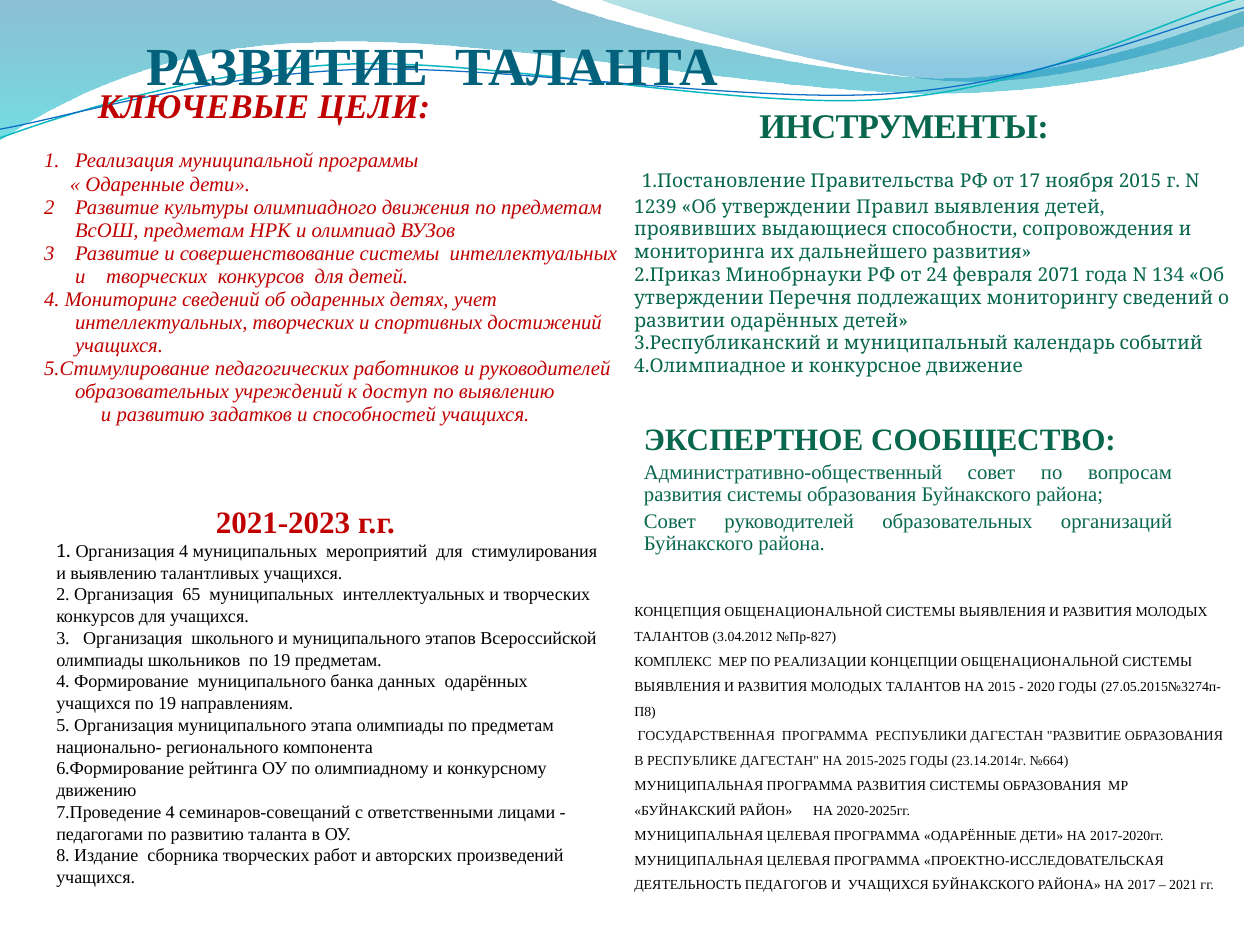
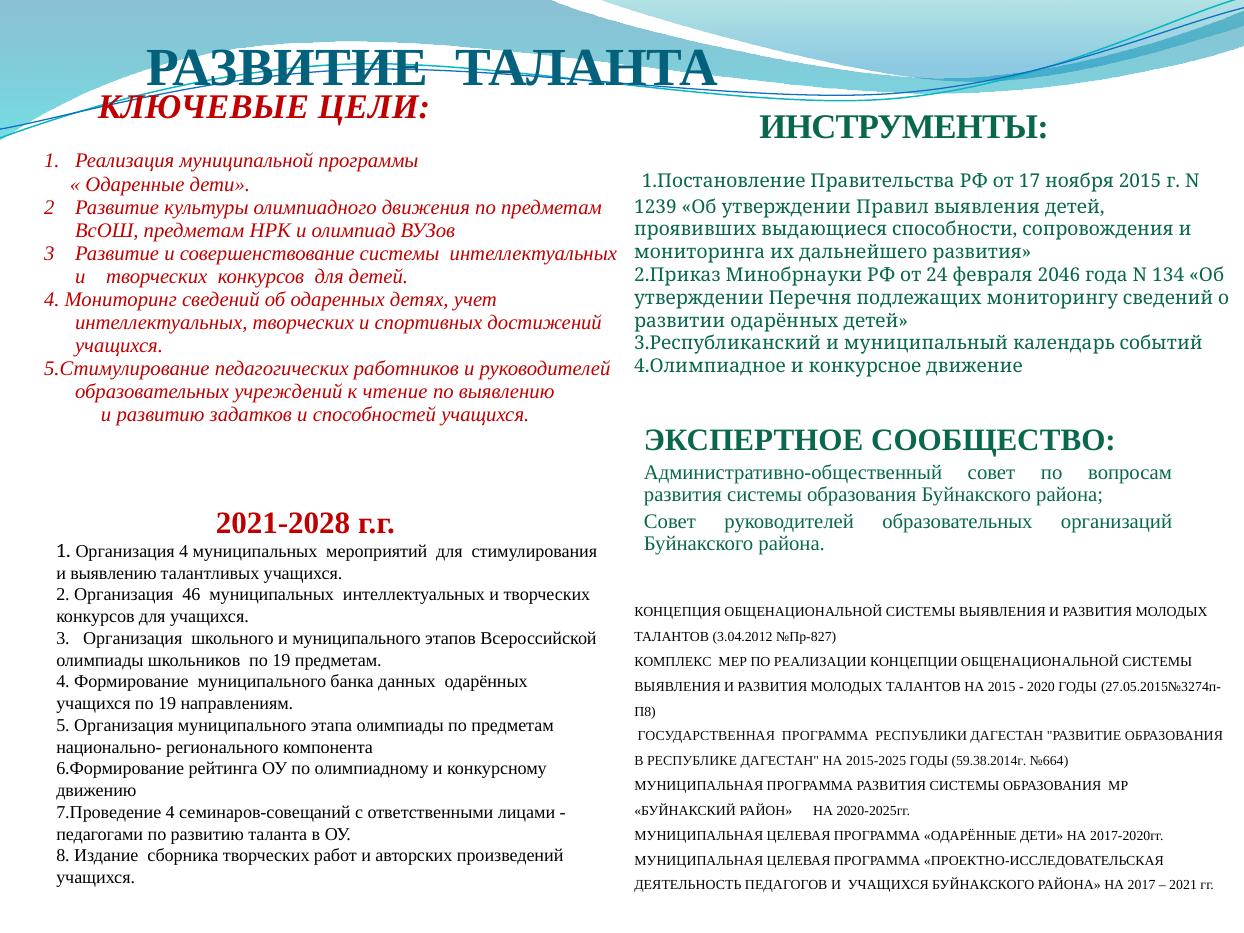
2071: 2071 -> 2046 (1059, 275)
доступ: доступ -> чтение (395, 391)
2021-2023: 2021-2023 -> 2021-2028 (283, 523)
65: 65 -> 46 (191, 595)
23.14.2014г: 23.14.2014г -> 59.38.2014г (989, 761)
